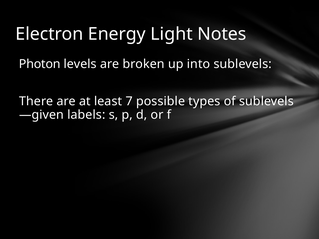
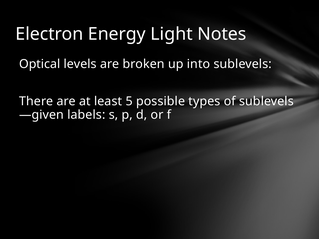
Photon: Photon -> Optical (40, 64)
7: 7 -> 5 (129, 101)
